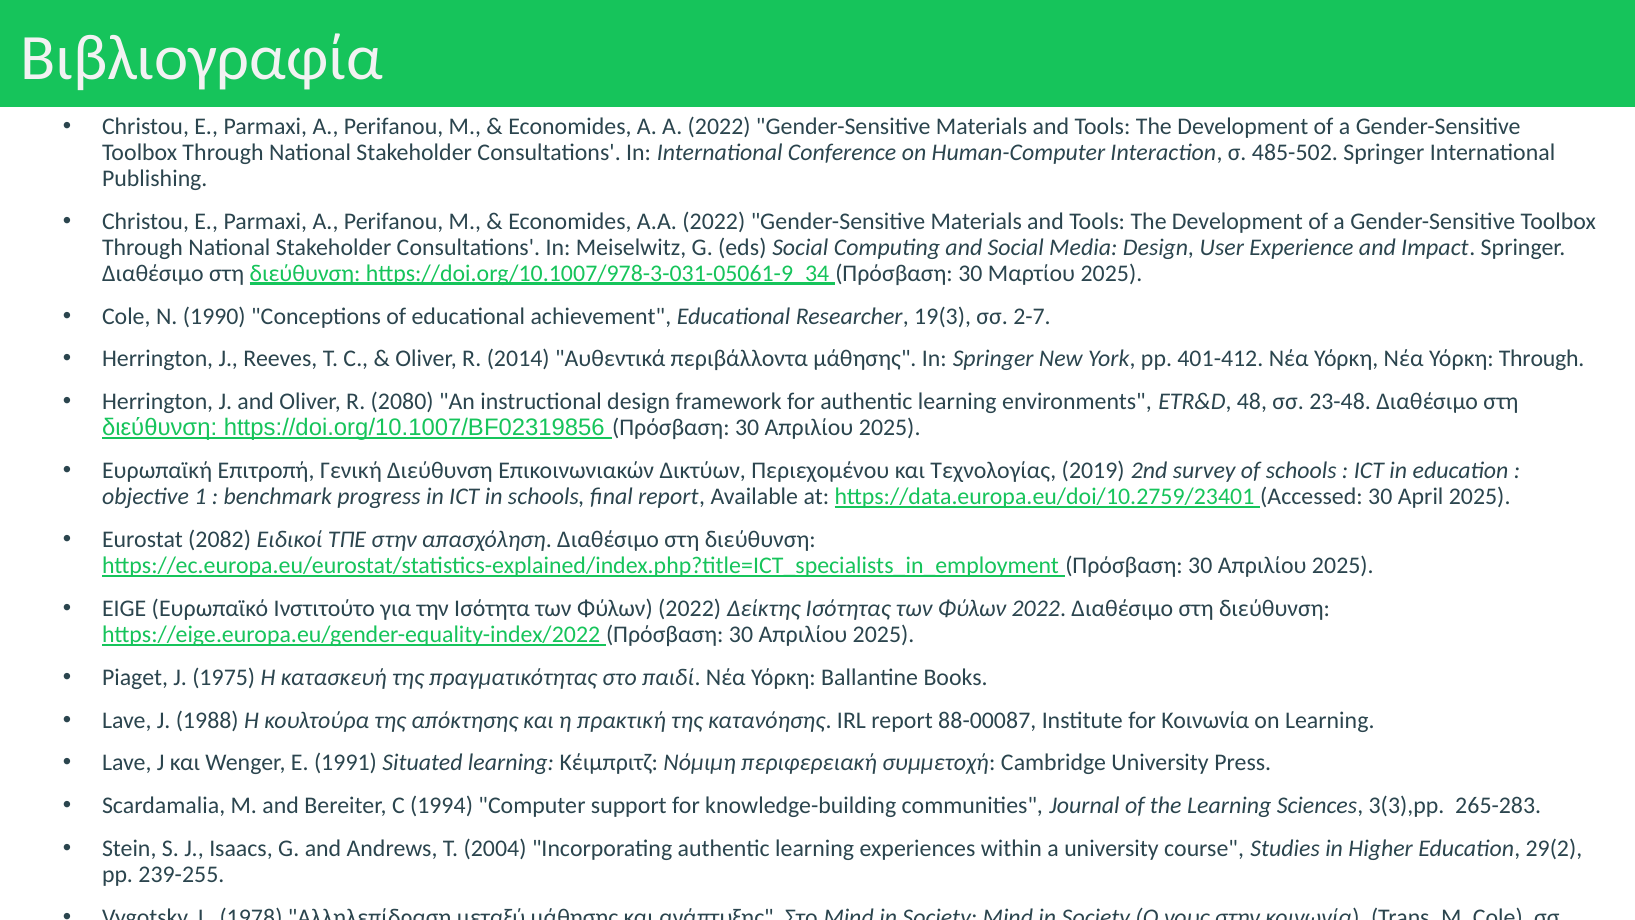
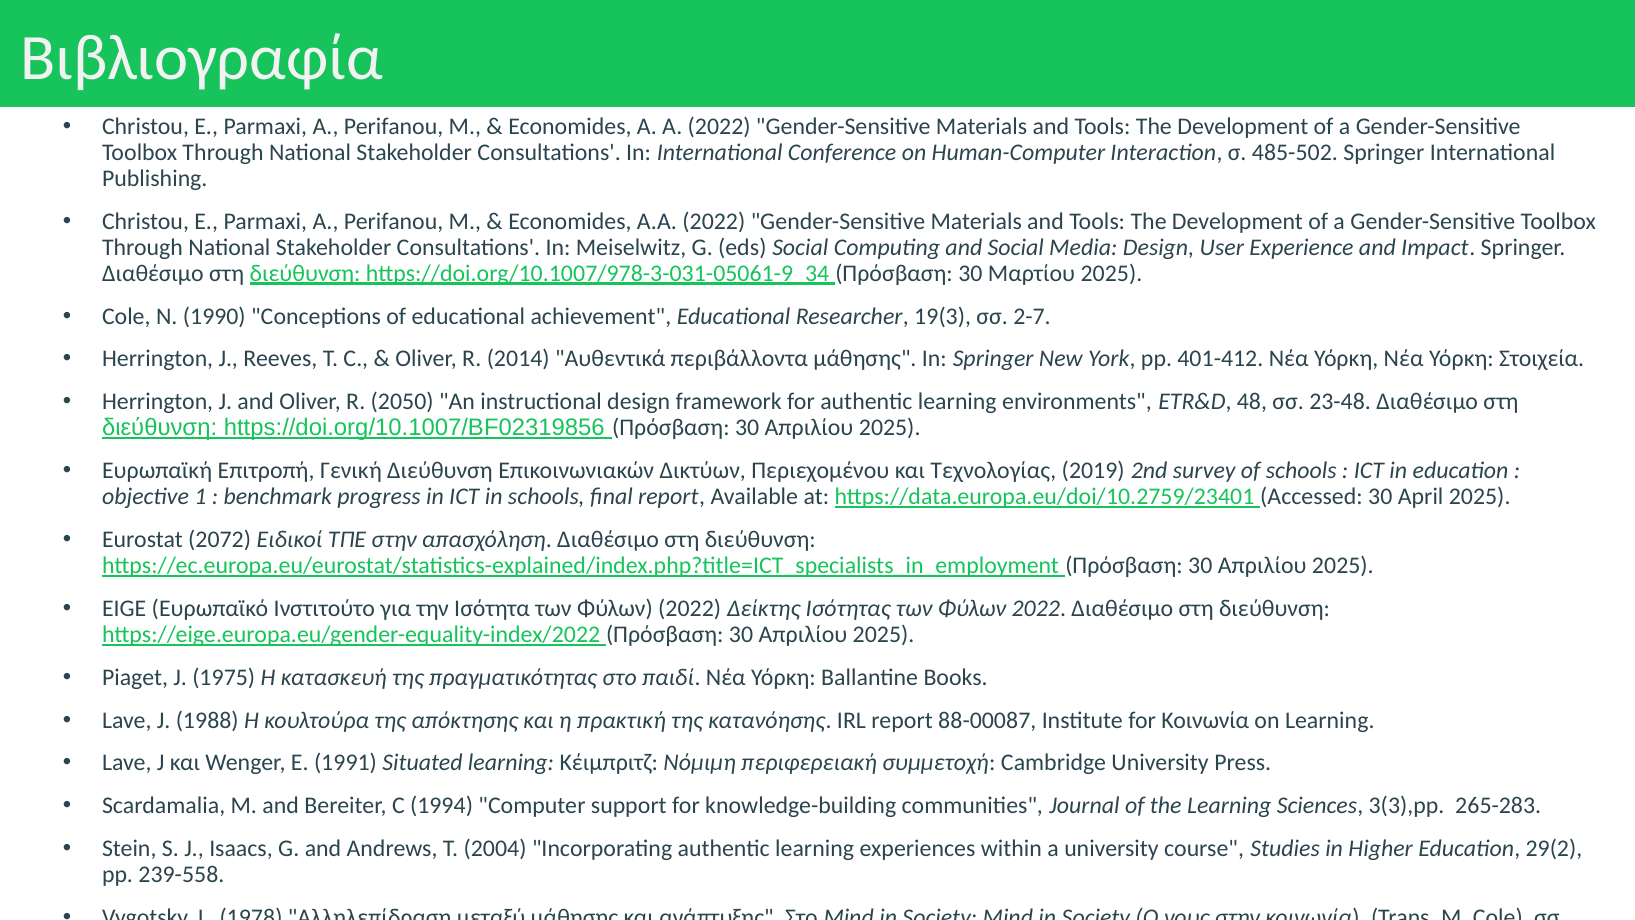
Υόρκη Through: Through -> Στοιχεία (1542, 359)
2080: 2080 -> 2050 (402, 402)
2082: 2082 -> 2072 (220, 539)
239-255: 239-255 -> 239-558 (181, 874)
